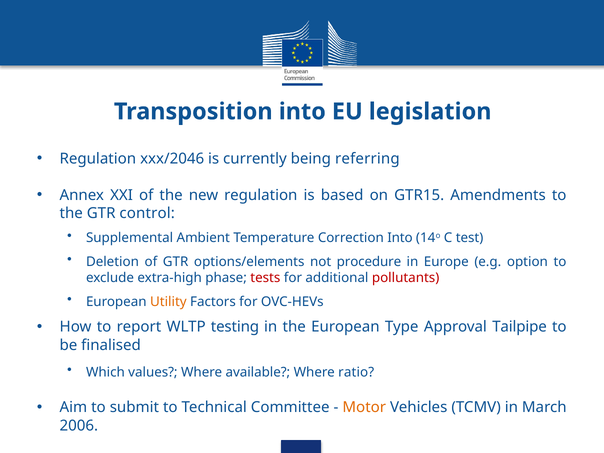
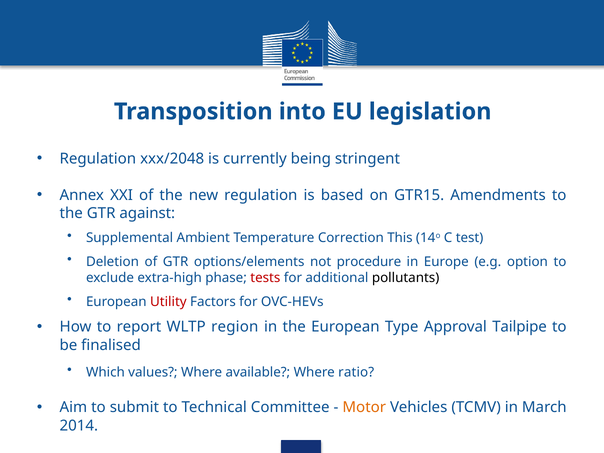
xxx/2046: xxx/2046 -> xxx/2048 (172, 159)
referring: referring -> stringent (367, 159)
control: control -> against (147, 213)
Correction Into: Into -> This (400, 238)
pollutants colour: red -> black (406, 278)
Utility colour: orange -> red (168, 302)
testing: testing -> region (235, 327)
2006: 2006 -> 2014 (79, 426)
